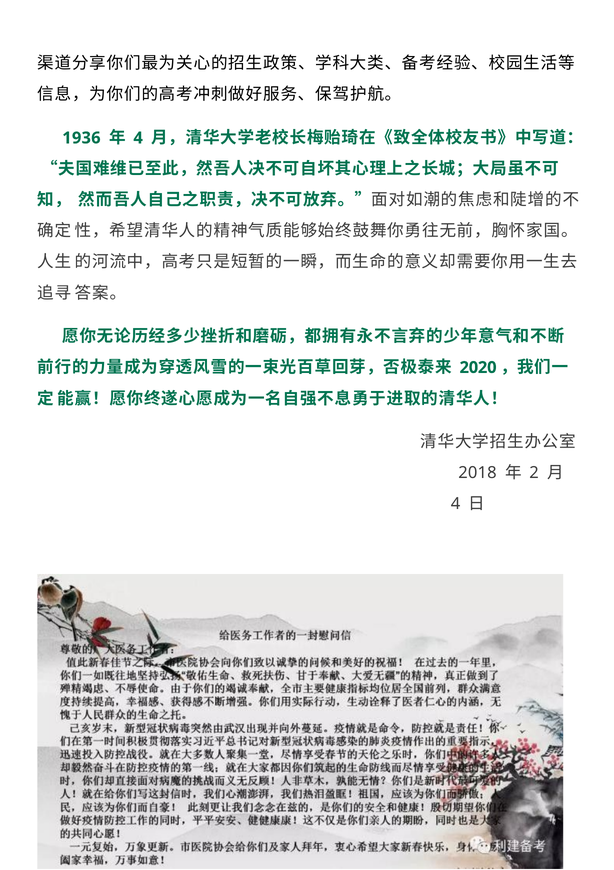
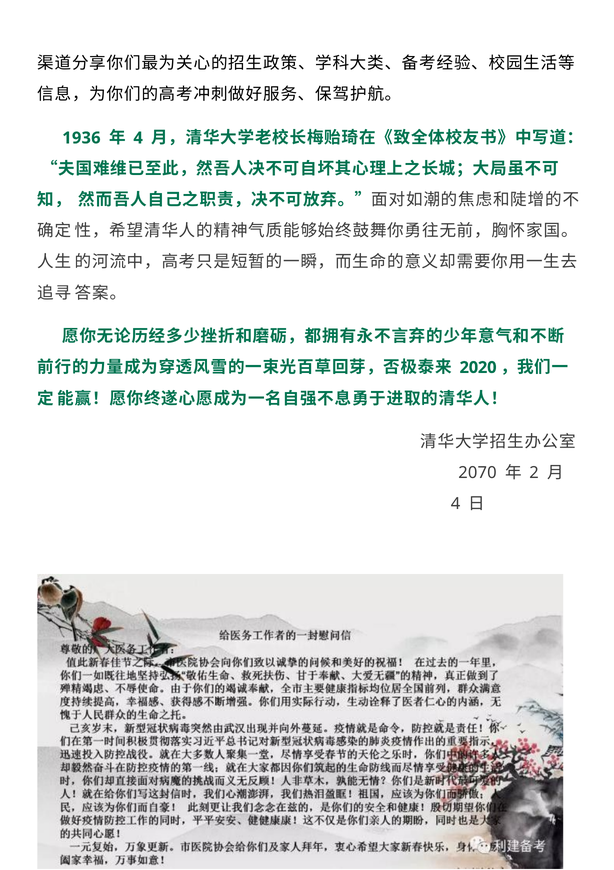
2018: 2018 -> 2070 (477, 473)
